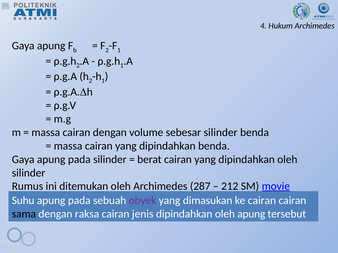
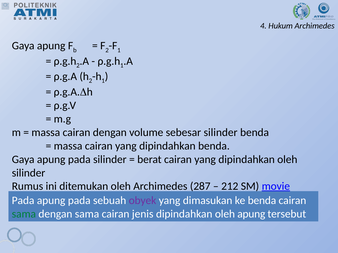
Suhu: Suhu -> Pada (23, 201)
ke cairan: cairan -> benda (262, 201)
sama colour: black -> green (24, 214)
dengan raksa: raksa -> sama (87, 214)
